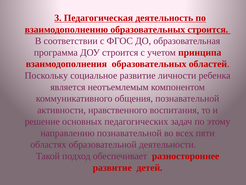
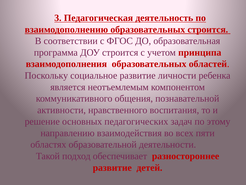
направлению познавательной: познавательной -> взаимодействия (129, 133)
